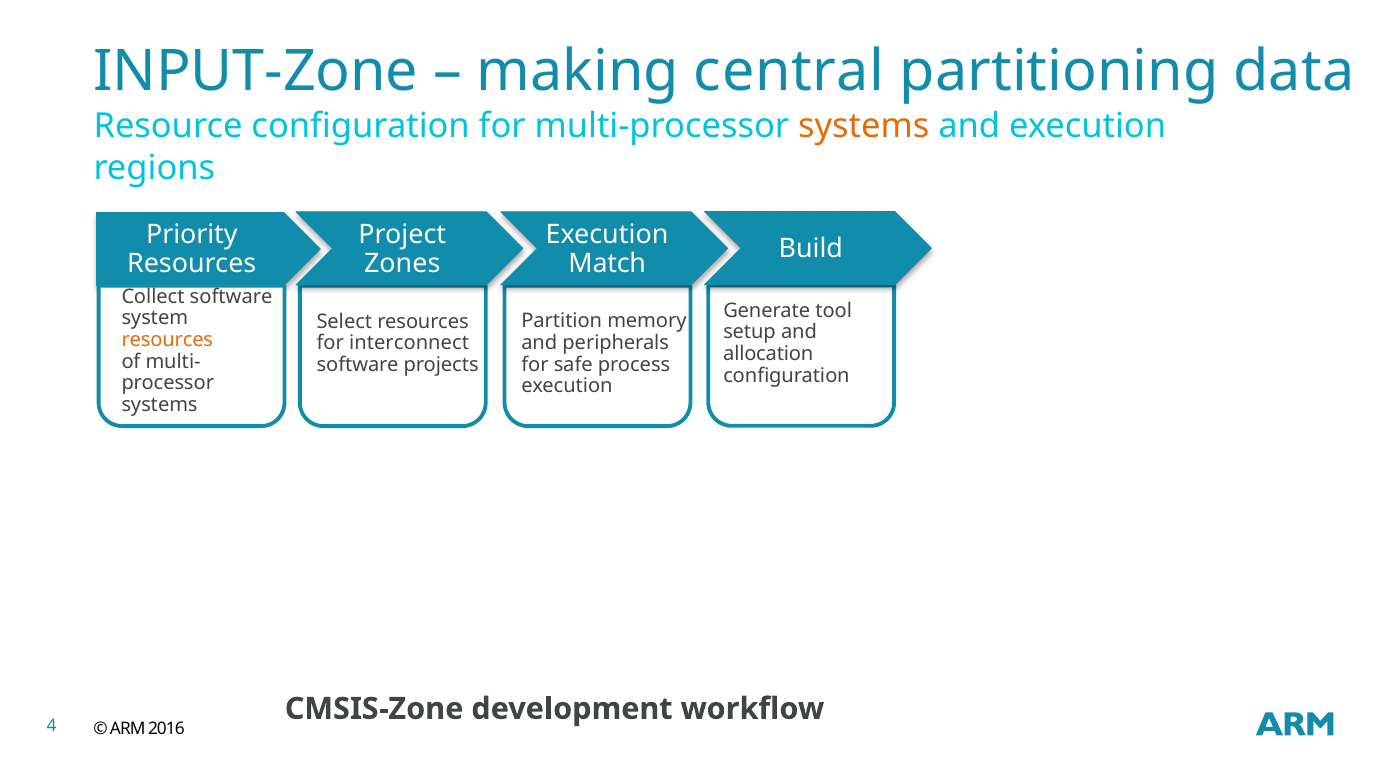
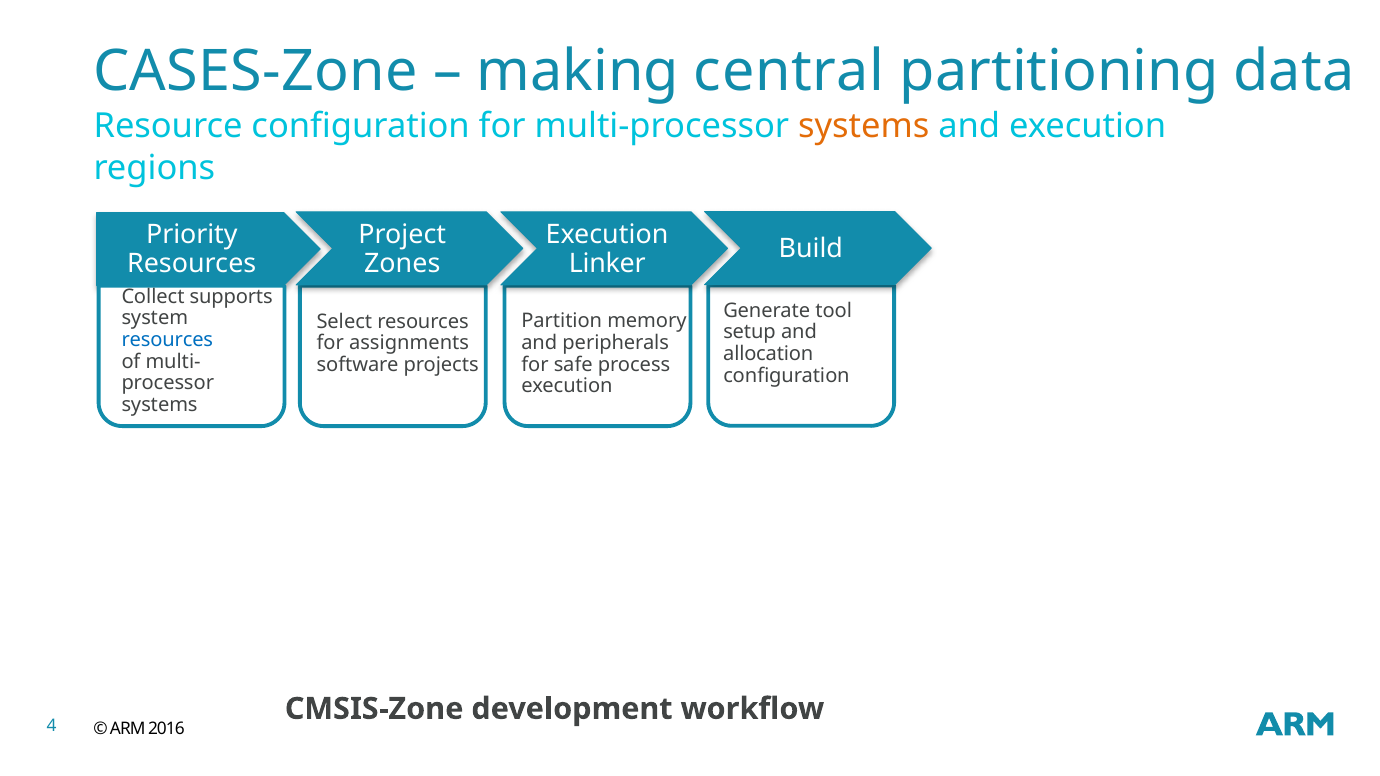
INPUT-Zone: INPUT-Zone -> CASES-Zone (256, 71)
Match: Match -> Linker (607, 264)
Collect software: software -> supports (231, 297)
resources colour: orange -> blue (167, 340)
interconnect: interconnect -> assignments (409, 343)
